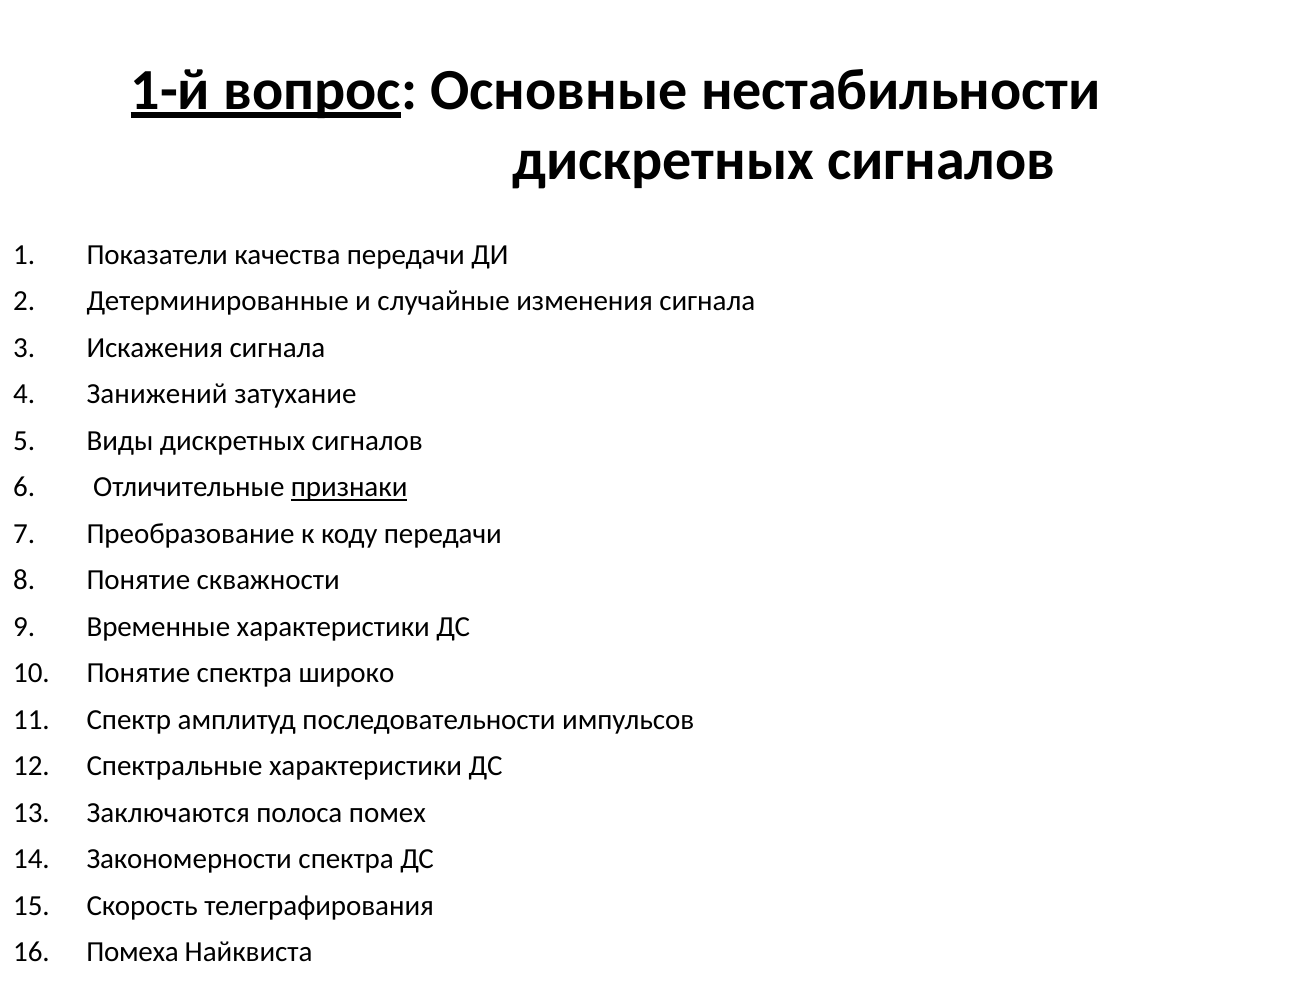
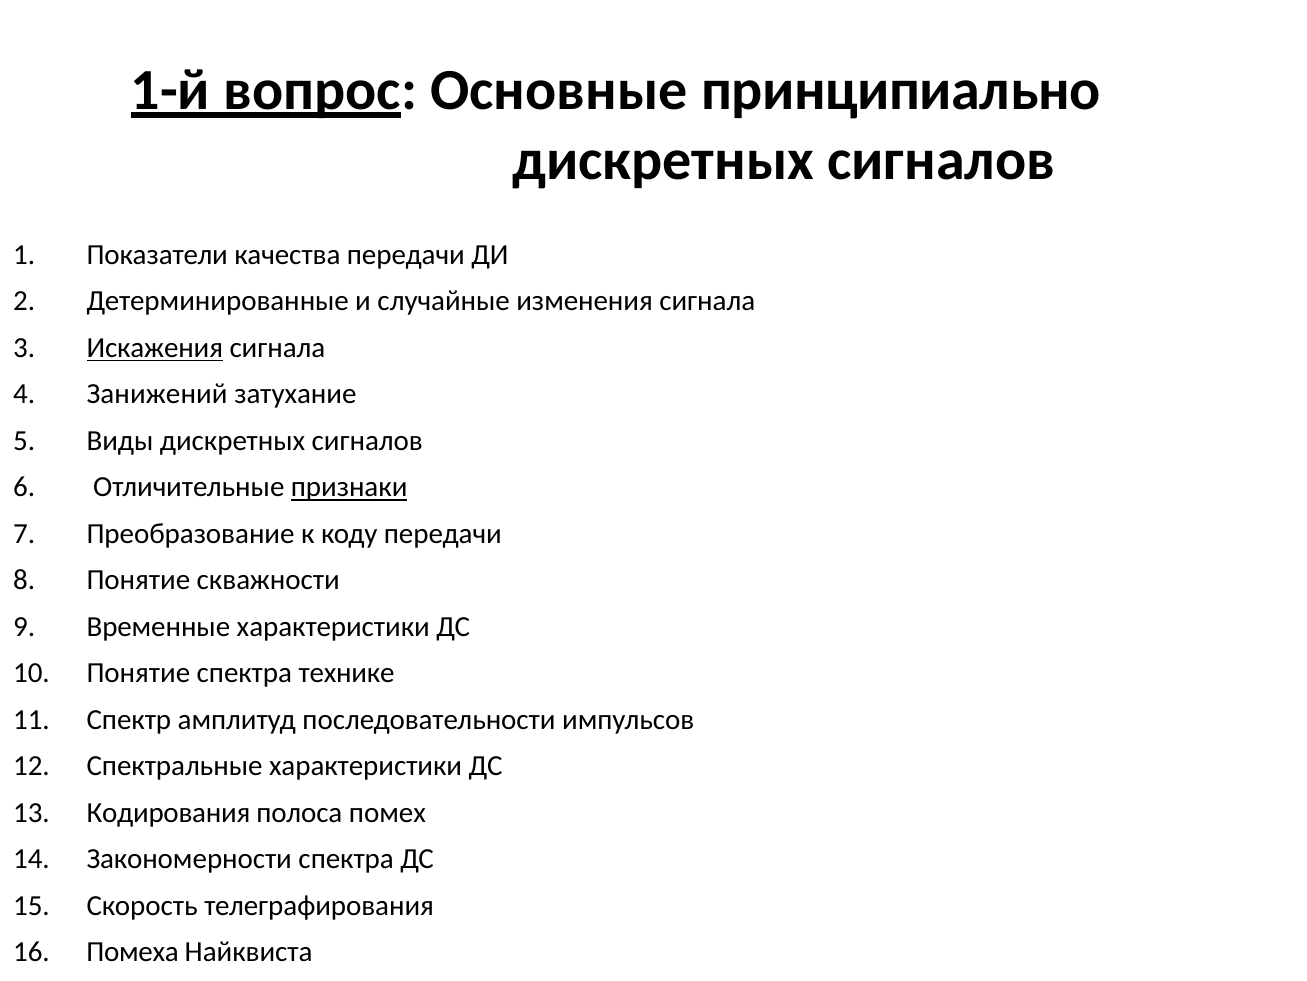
нестабильности: нестабильности -> принципиально (901, 90)
Искажения underline: none -> present (155, 348)
широко: широко -> технике (347, 673)
Заключаются: Заключаются -> Кодирования (168, 812)
